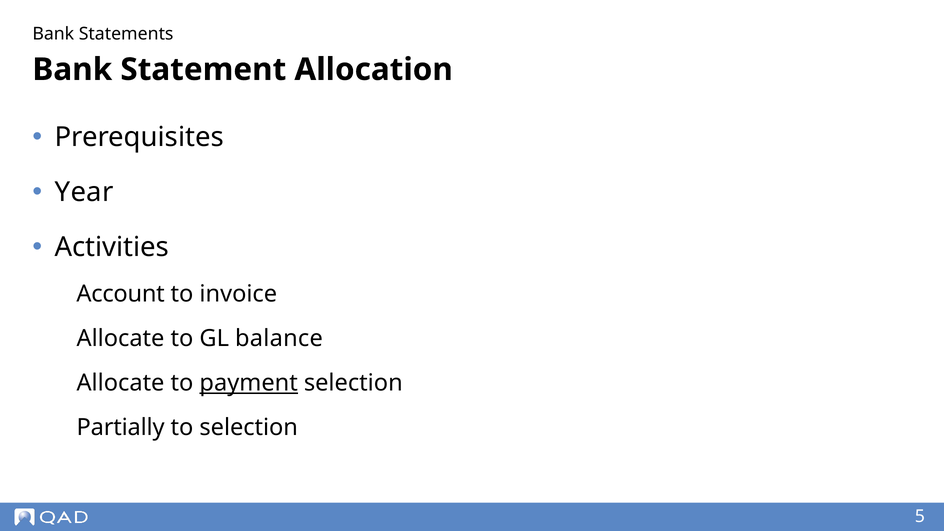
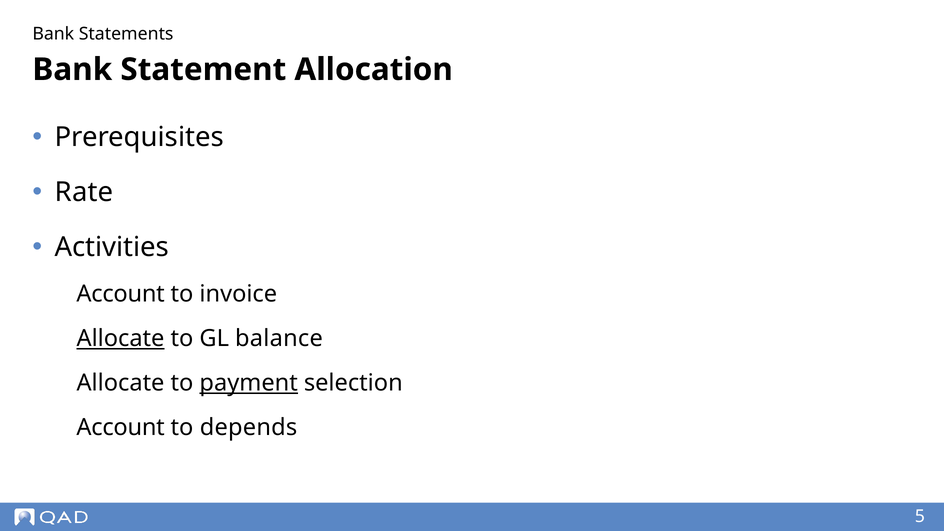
Year: Year -> Rate (84, 192)
Allocate underline: none -> present (121, 338)
Partially: Partially -> Account (121, 428)
to selection: selection -> depends (249, 428)
